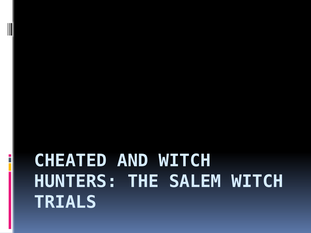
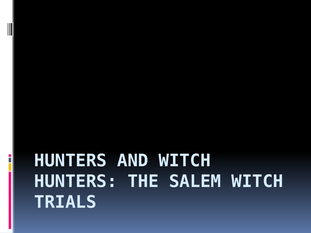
CHEATED: CHEATED -> HUNTERS (71, 161)
